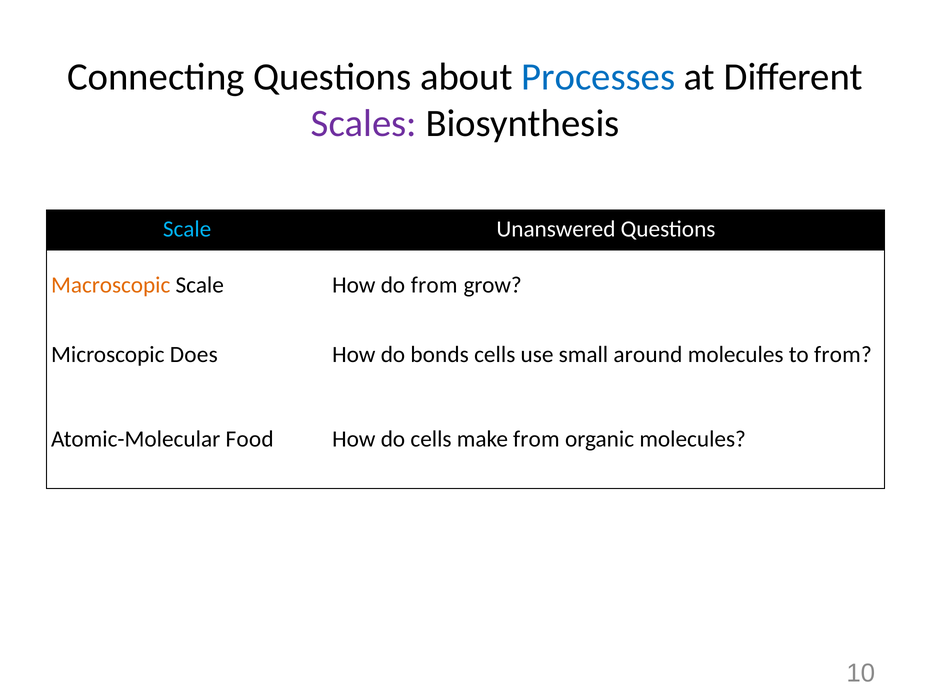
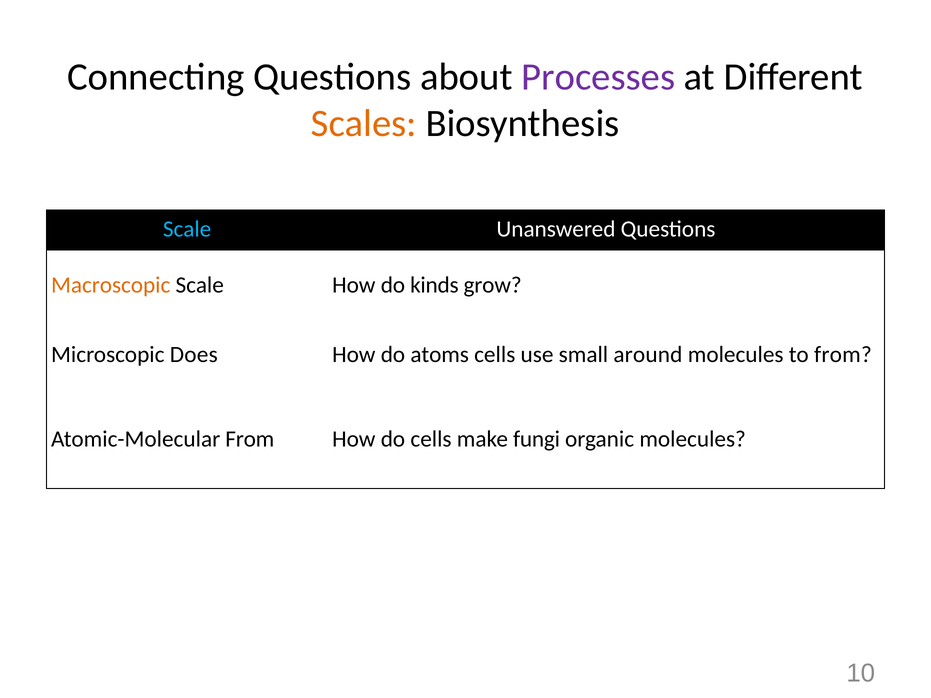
Processes colour: blue -> purple (598, 77)
Scales colour: purple -> orange (364, 124)
do from: from -> kinds (434, 285)
bonds: bonds -> atoms (440, 355)
Atomic-Molecular Food: Food -> From (250, 439)
make from: from -> fungi (537, 439)
